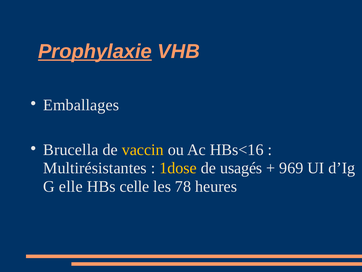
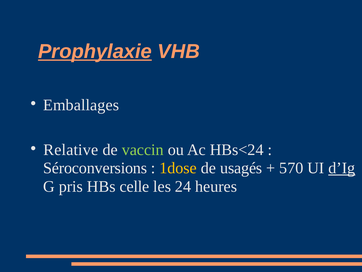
Brucella: Brucella -> Relative (71, 149)
vaccin colour: yellow -> light green (143, 149)
HBs<16: HBs<16 -> HBs<24 (237, 149)
Multirésistantes: Multirésistantes -> Séroconversions (95, 168)
969: 969 -> 570 (291, 168)
d’Ig underline: none -> present (342, 168)
elle: elle -> pris (71, 186)
78: 78 -> 24 (183, 186)
